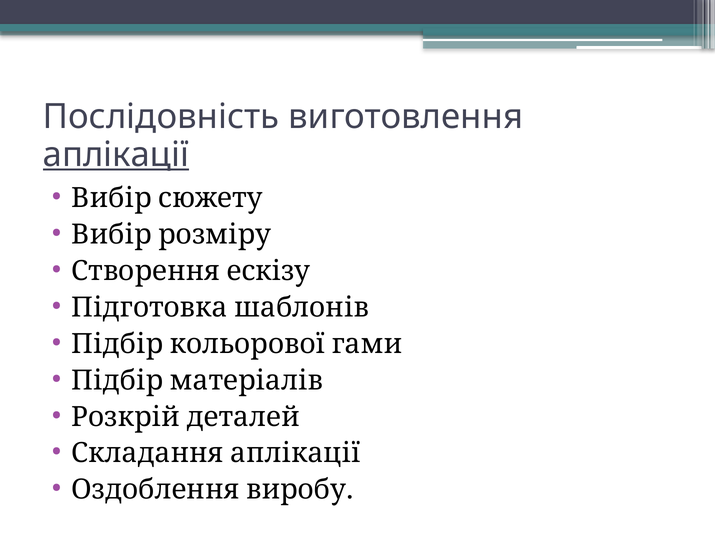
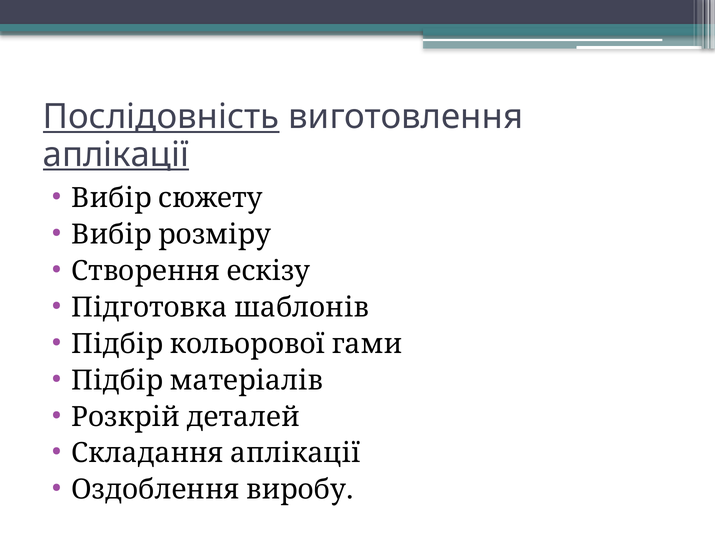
Послідовність underline: none -> present (161, 117)
